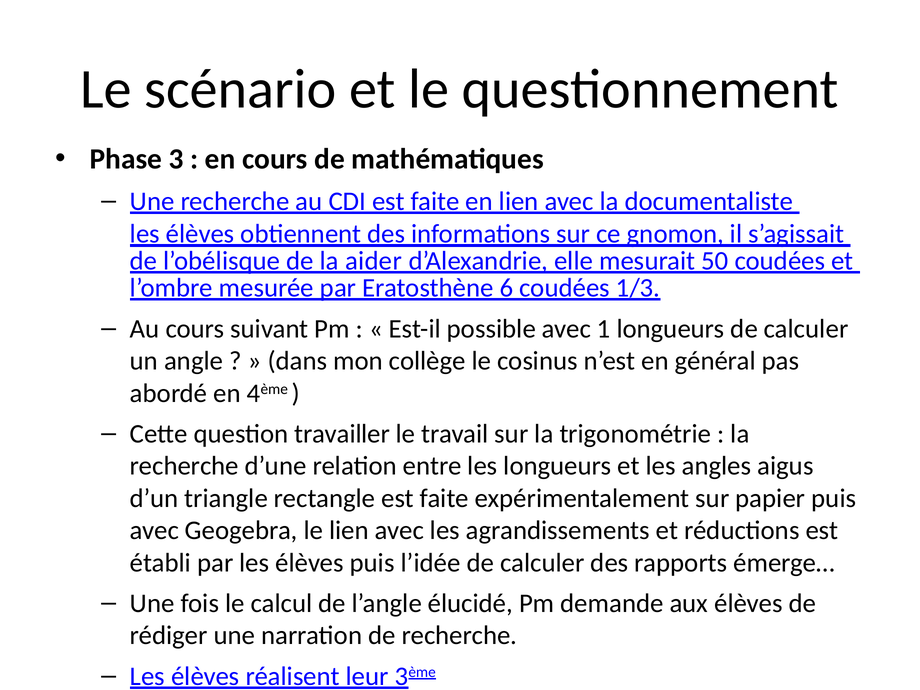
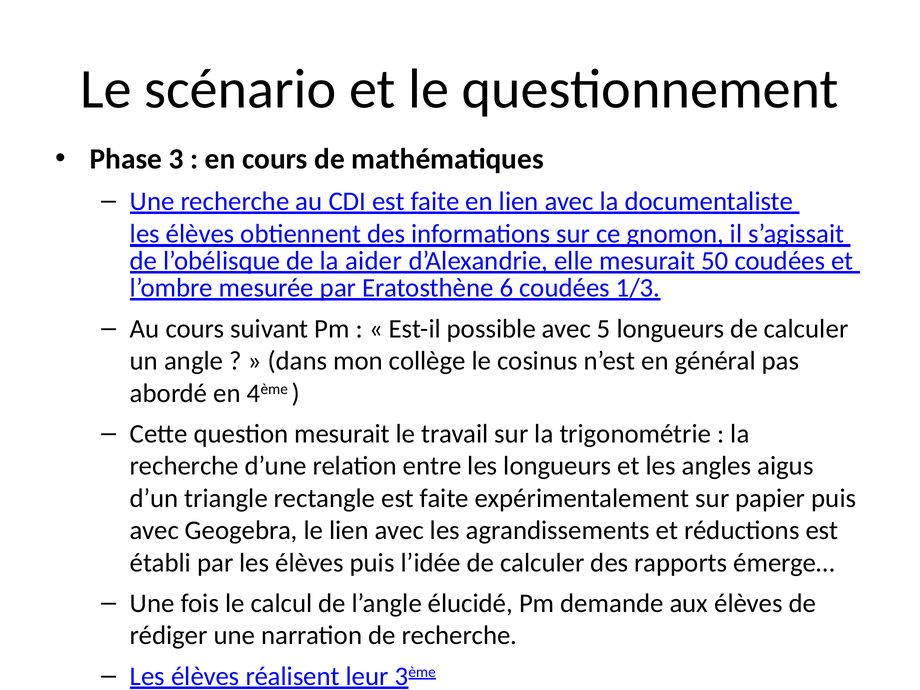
1: 1 -> 5 (604, 329)
question travailler: travailler -> mesurait (342, 434)
